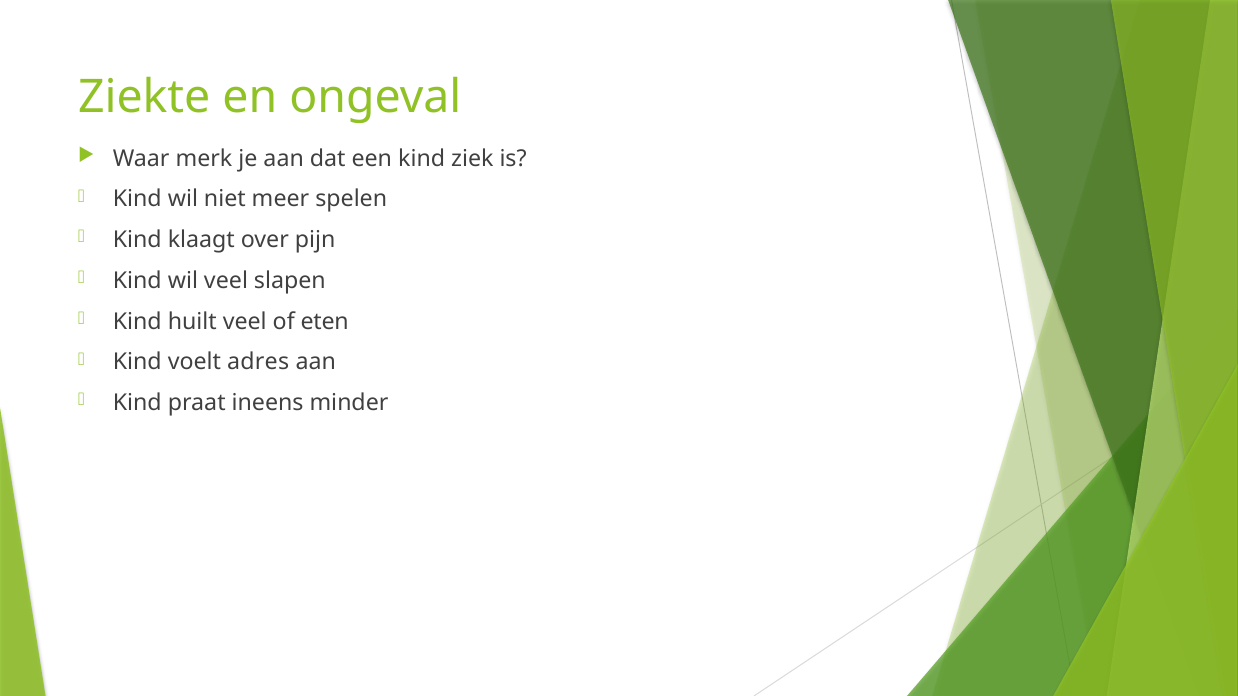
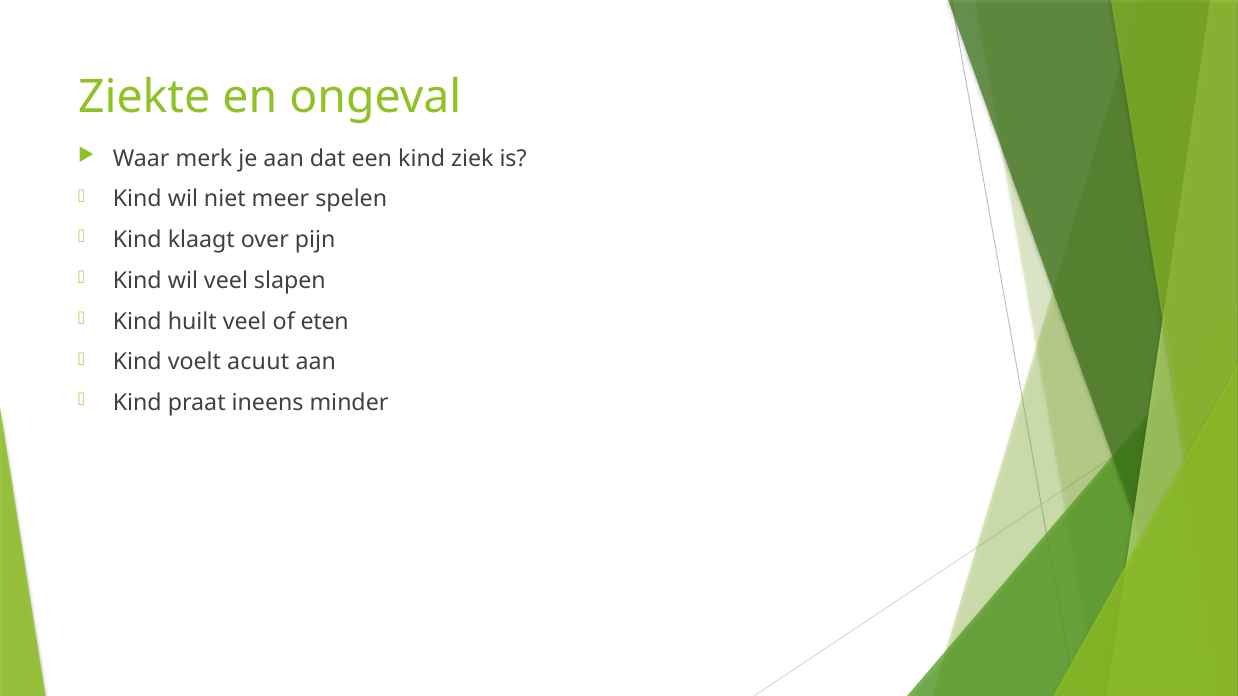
adres: adres -> acuut (258, 362)
